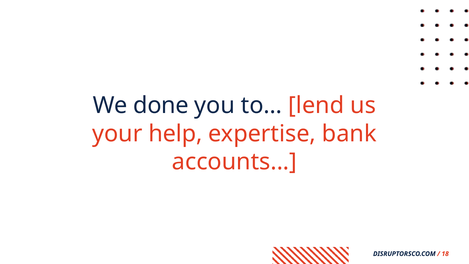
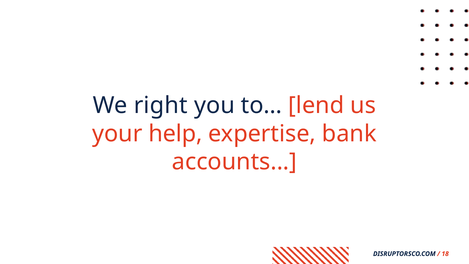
done: done -> right (161, 105)
